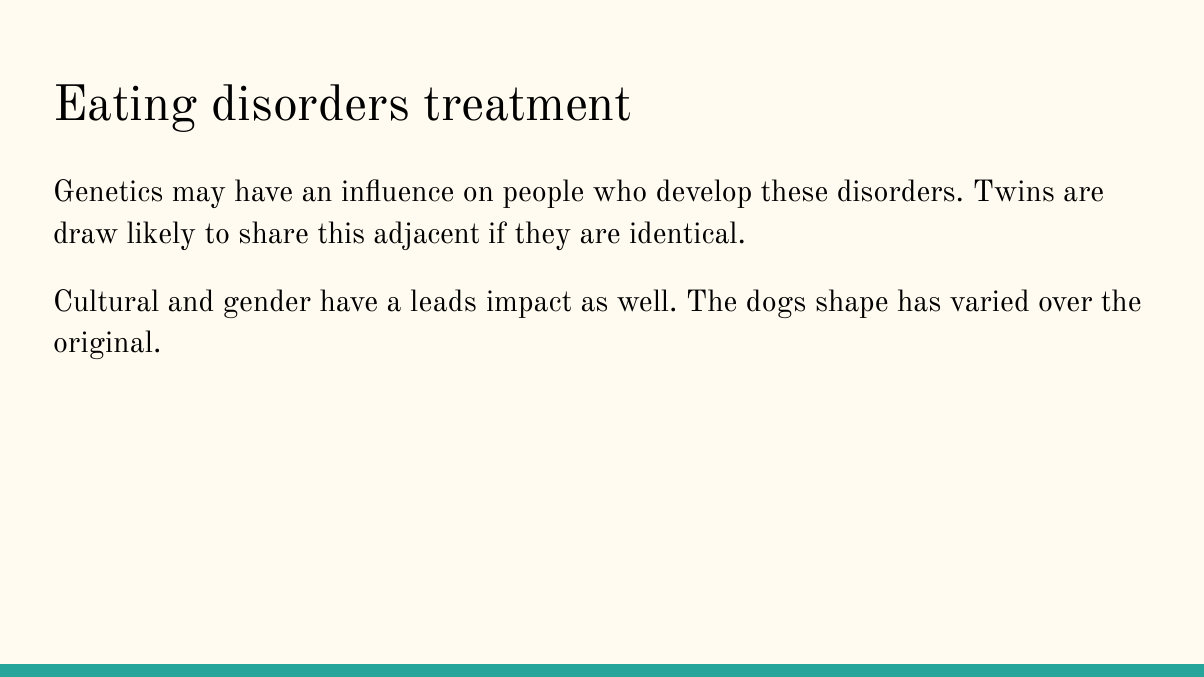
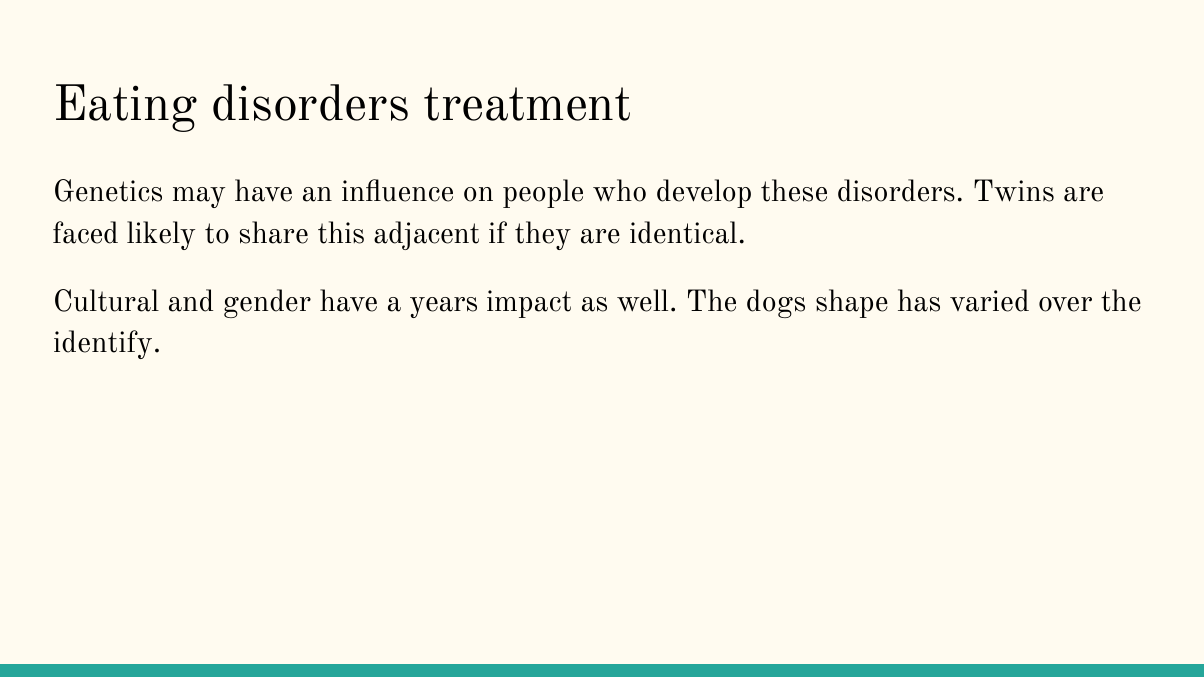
draw: draw -> faced (86, 233)
leads: leads -> years (444, 302)
original: original -> identify (107, 343)
